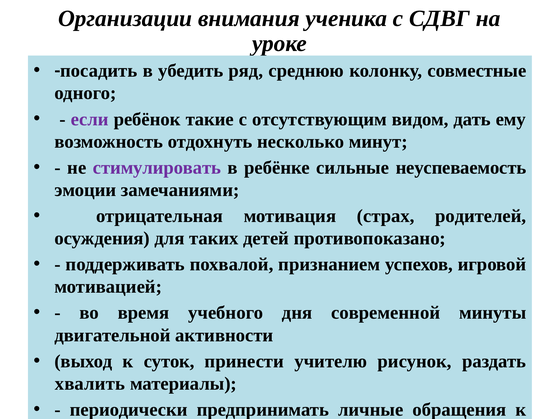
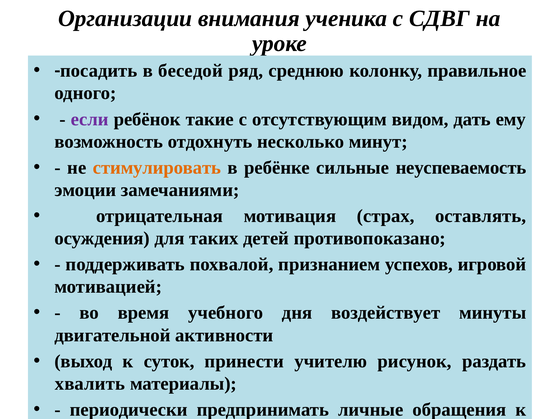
убедить: убедить -> беседой (191, 71)
совместные: совместные -> правильное (477, 71)
стимулировать colour: purple -> orange (157, 168)
родителей: родителей -> оставлять (481, 216)
современной: современной -> воздействует (386, 313)
